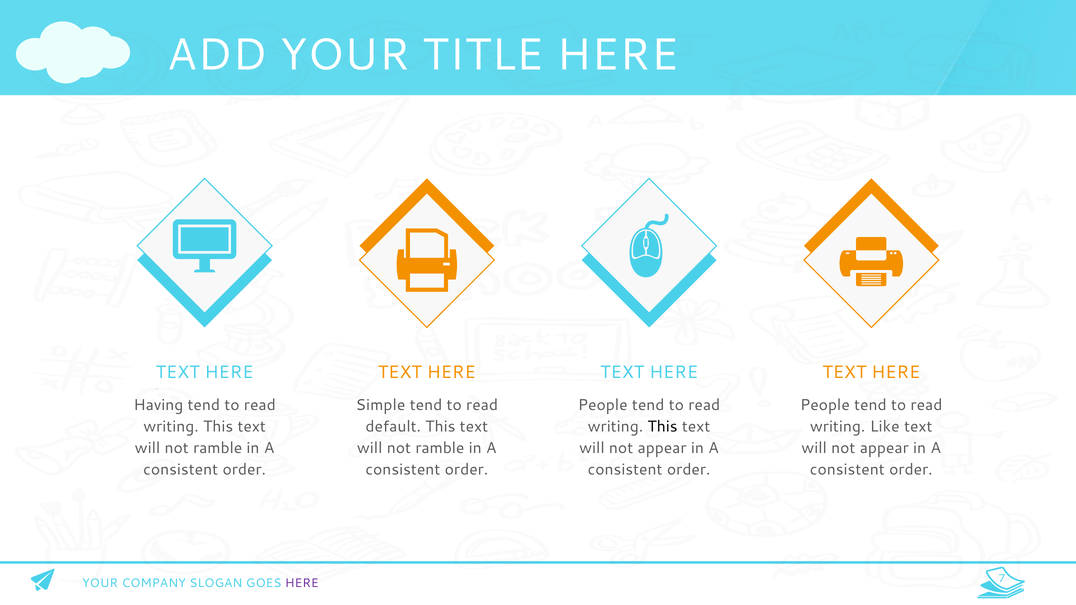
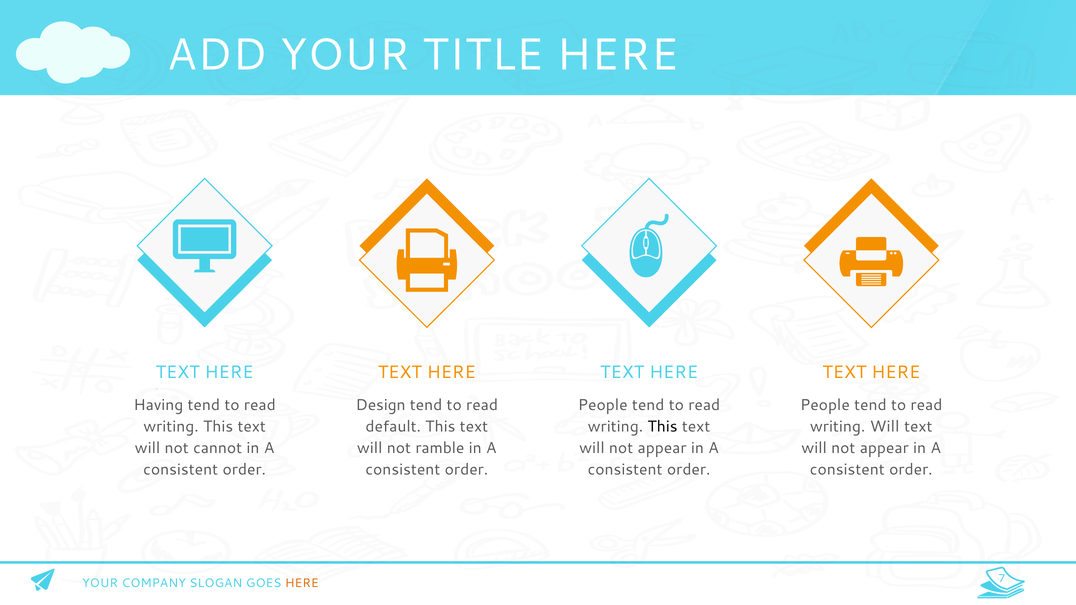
Simple: Simple -> Design (381, 405)
writing Like: Like -> Will (885, 427)
ramble: ramble -> cannot (218, 448)
HERE colour: purple -> orange (302, 584)
